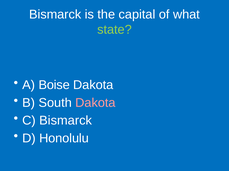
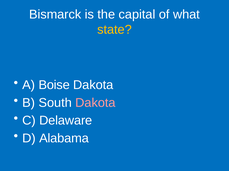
state colour: light green -> yellow (114, 30)
C Bismarck: Bismarck -> Delaware (66, 121)
Honolulu: Honolulu -> Alabama (64, 139)
